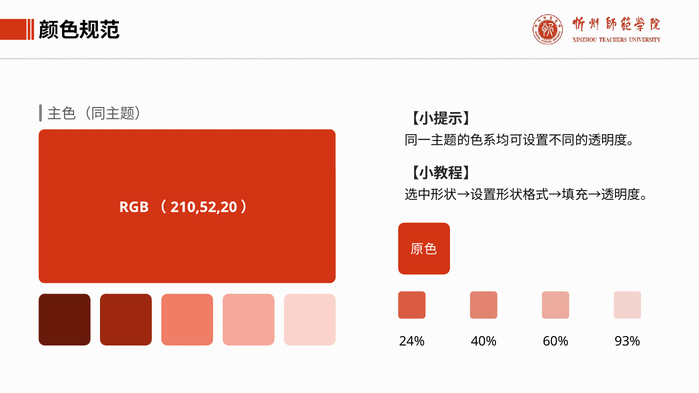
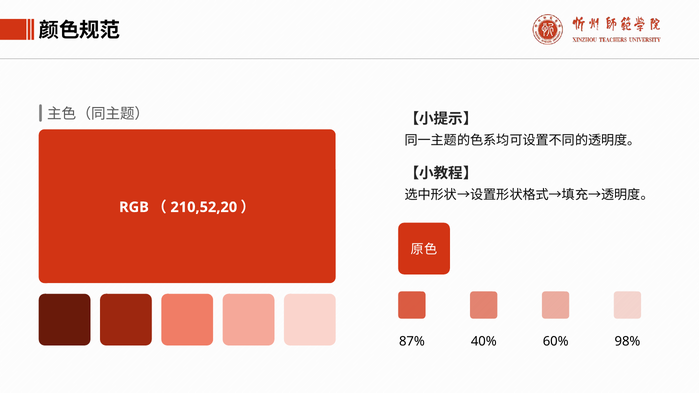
24%: 24% -> 87% (412, 342)
93%: 93% -> 98% (627, 342)
